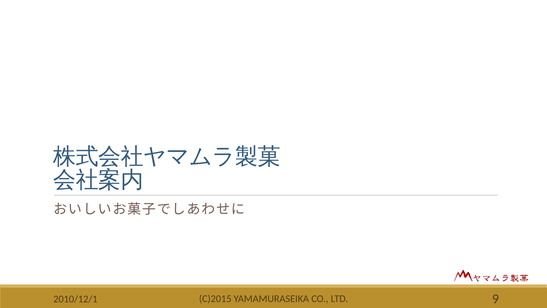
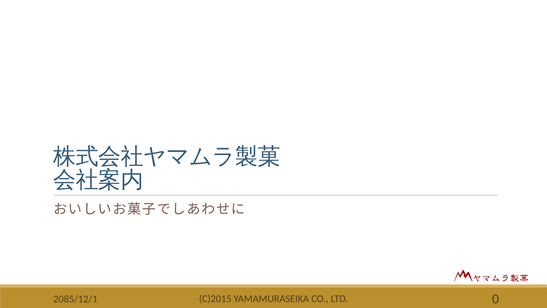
9: 9 -> 0 (495, 299)
2010/12/1: 2010/12/1 -> 2085/12/1 (75, 299)
